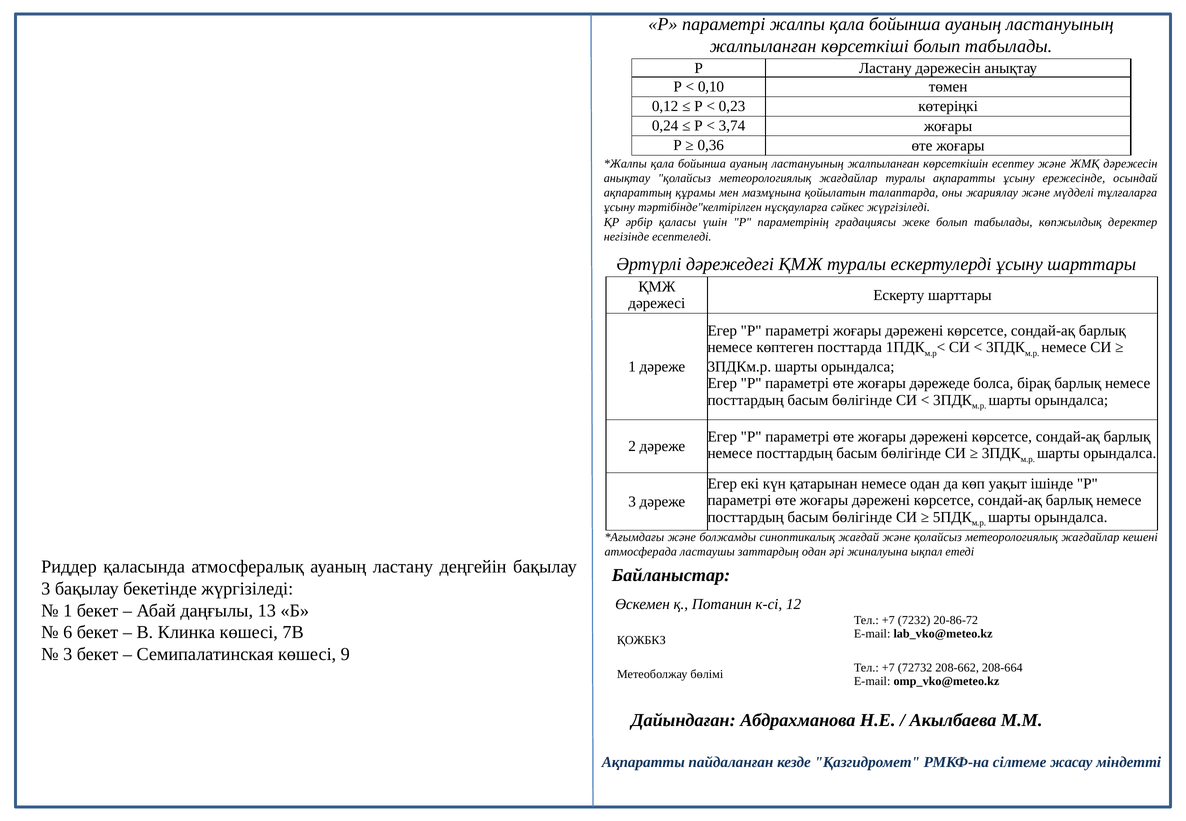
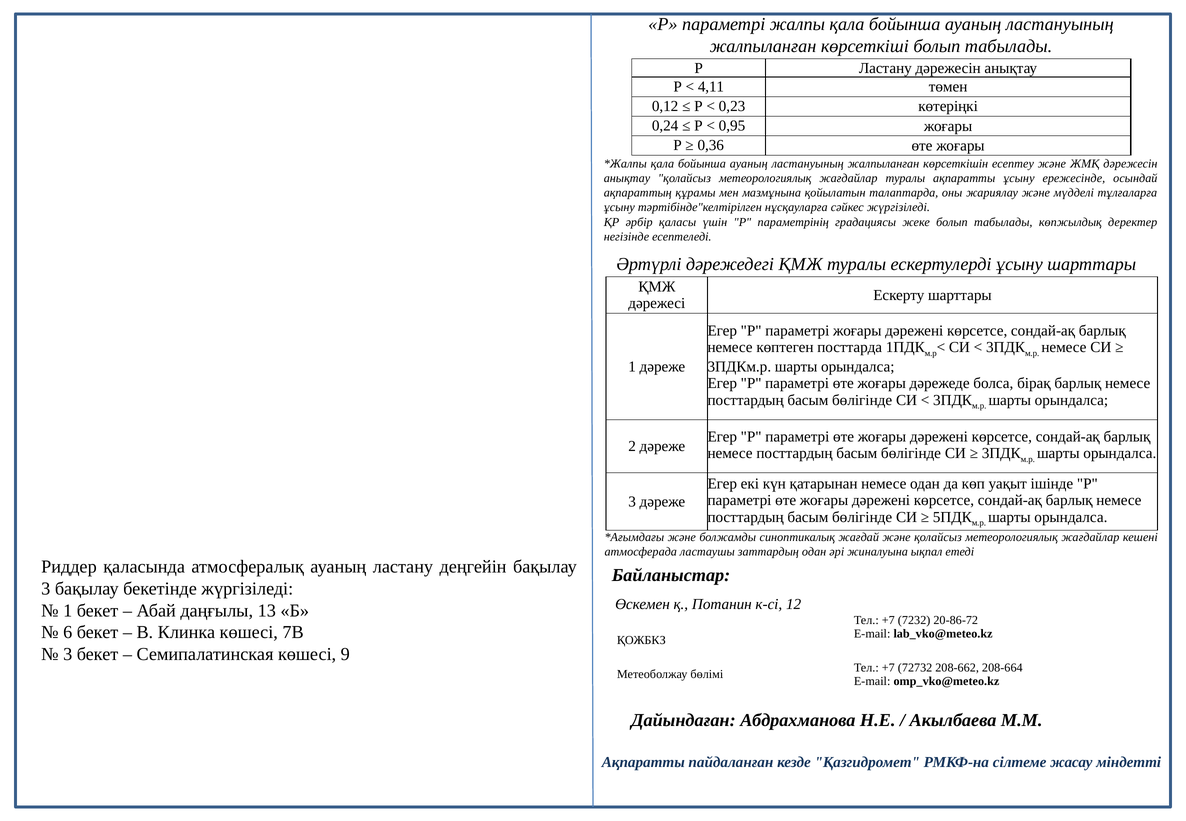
0,10: 0,10 -> 4,11 (711, 87)
3,74: 3,74 -> 0,95 (732, 126)
